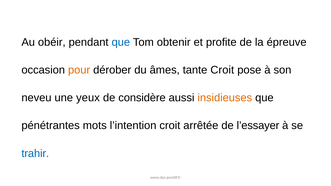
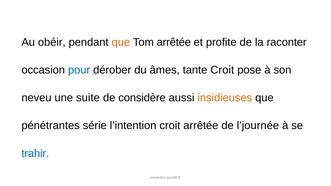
que colour: blue -> orange (121, 42)
Tom obtenir: obtenir -> arrêtée (174, 42)
épreuve: épreuve -> raconter (287, 42)
pour colour: orange -> blue (79, 70)
yeux: yeux -> suite (88, 98)
mots: mots -> série (95, 126)
l’essayer: l’essayer -> l’journée (258, 126)
